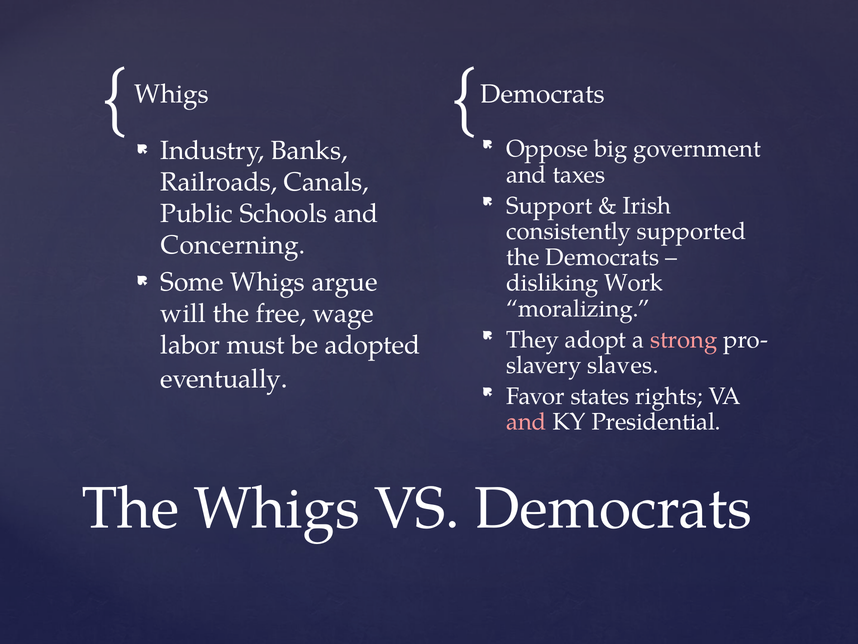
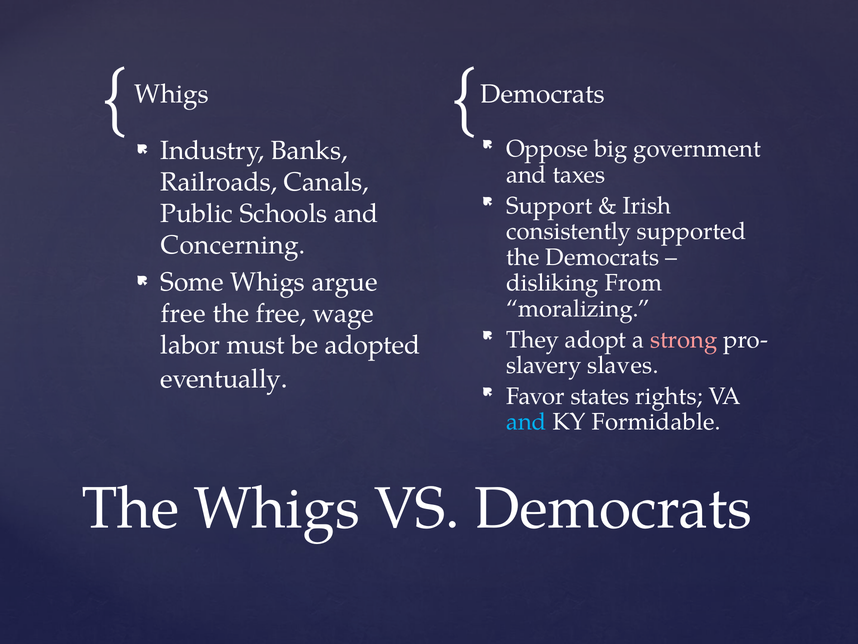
Work: Work -> From (633, 283)
will: will -> free (183, 314)
and colour: pink -> light blue (526, 422)
Presidential: Presidential -> Formidable (656, 422)
